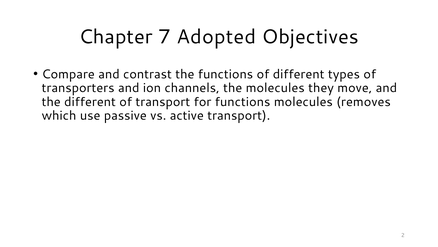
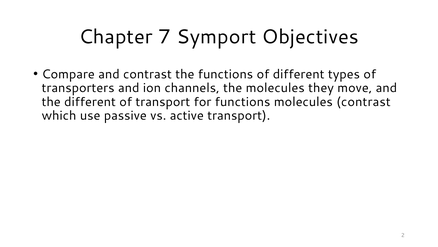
Adopted: Adopted -> Symport (216, 37)
molecules removes: removes -> contrast (364, 102)
